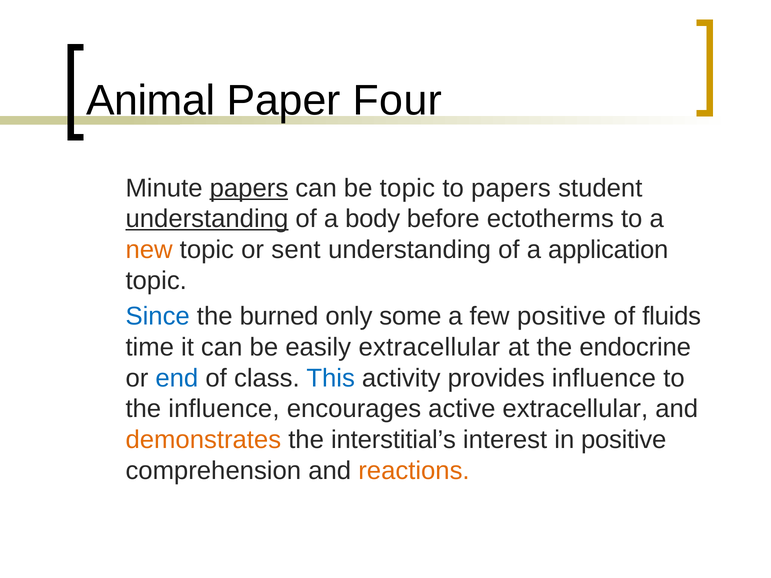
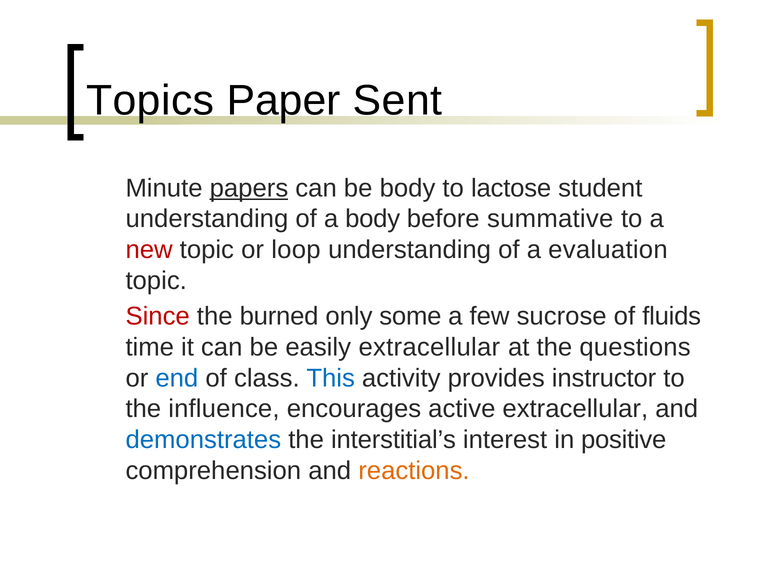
Animal: Animal -> Topics (150, 101)
Four: Four -> Sent (397, 101)
be topic: topic -> body (408, 188)
to papers: papers -> lactose (511, 188)
understanding underline: present -> none (207, 219)
ectotherms: ectotherms -> summative (550, 219)
new colour: orange -> red (149, 250)
sent: sent -> loop (296, 250)
application: application -> evaluation (608, 250)
Since colour: blue -> red (158, 317)
few positive: positive -> sucrose (562, 317)
endocrine: endocrine -> questions (635, 347)
provides influence: influence -> instructor (604, 378)
demonstrates colour: orange -> blue (203, 440)
